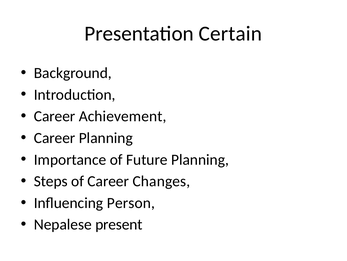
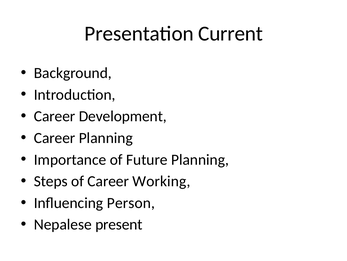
Certain: Certain -> Current (231, 34)
Achievement: Achievement -> Development (123, 116)
Changes: Changes -> Working (161, 181)
